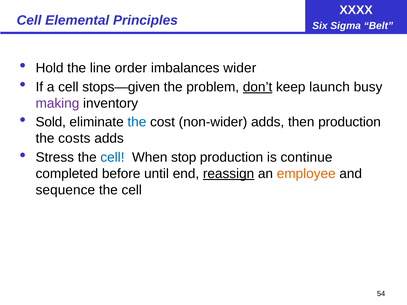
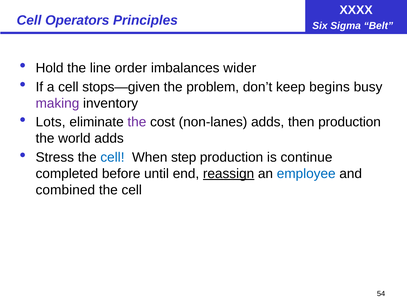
Elemental: Elemental -> Operators (77, 20)
don’t underline: present -> none (258, 87)
launch: launch -> begins (330, 87)
Sold: Sold -> Lots (51, 122)
the colour: blue -> purple (137, 122)
non-wider: non-wider -> non-lanes (213, 122)
costs: costs -> world (74, 139)
stop: stop -> step (184, 158)
employee colour: orange -> blue (306, 174)
sequence: sequence -> combined (65, 190)
